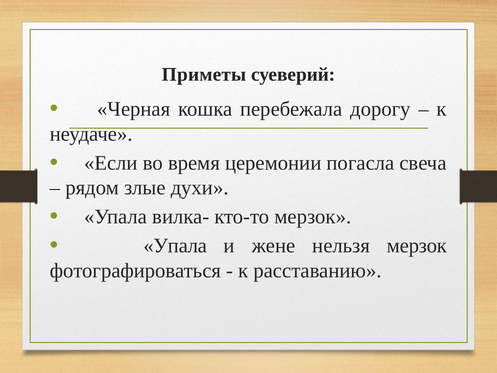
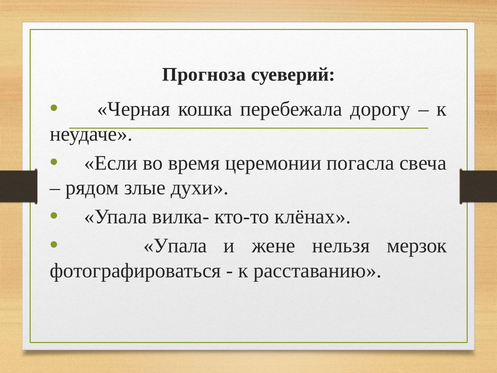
Приметы: Приметы -> Прогноза (204, 74)
кто-то мерзок: мерзок -> клёнах (313, 217)
